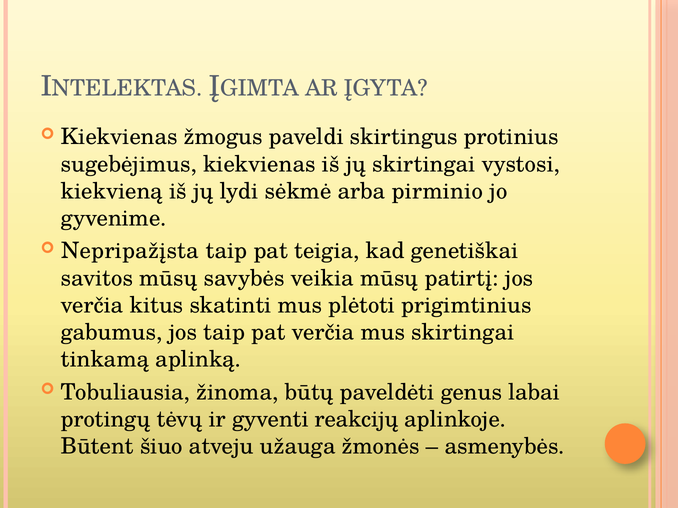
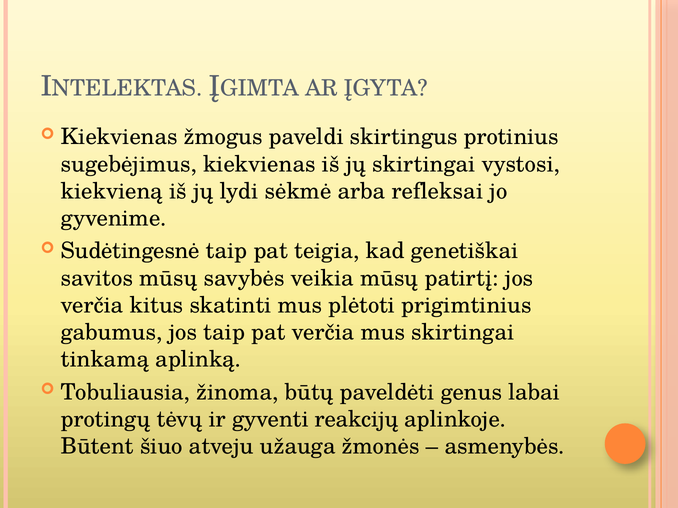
pirminio: pirminio -> refleksai (437, 191)
Nepripažįsta: Nepripažįsta -> Sudėtingesnė (130, 251)
